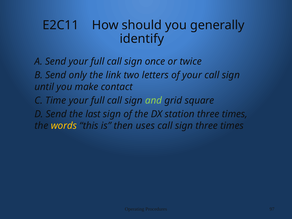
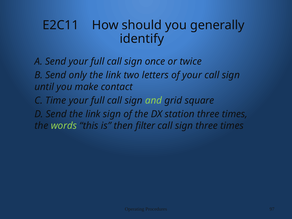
Send the last: last -> link (93, 114)
words colour: yellow -> light green (64, 126)
uses: uses -> filter (145, 126)
